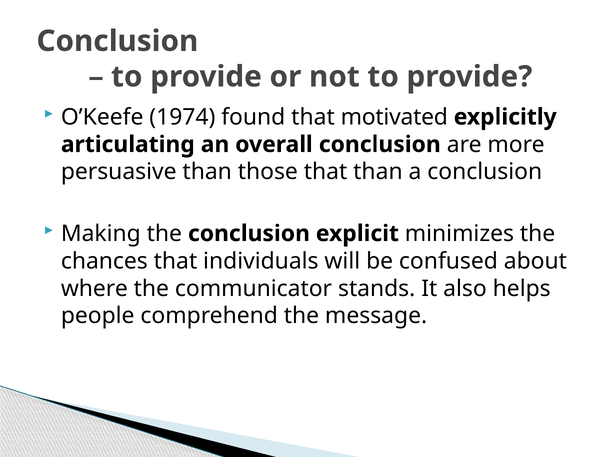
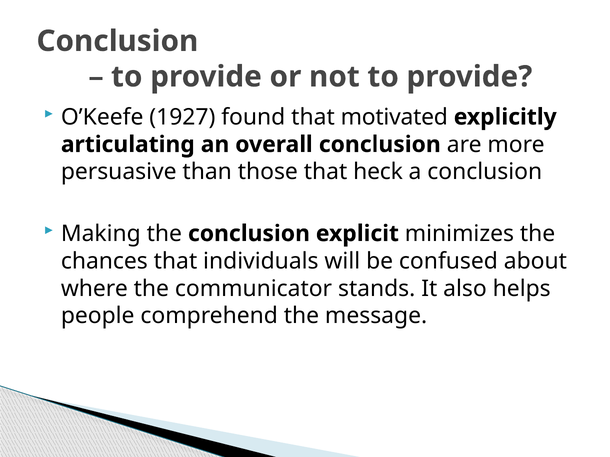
1974: 1974 -> 1927 (182, 117)
that than: than -> heck (378, 172)
